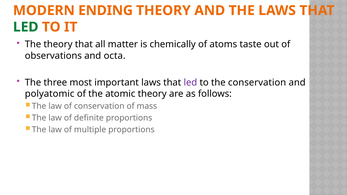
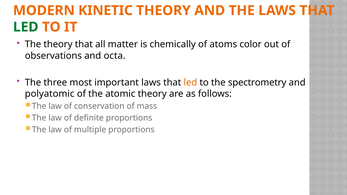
ENDING: ENDING -> KINETIC (106, 11)
taste: taste -> color (251, 44)
led colour: purple -> orange (190, 83)
the conservation: conservation -> spectrometry (257, 83)
